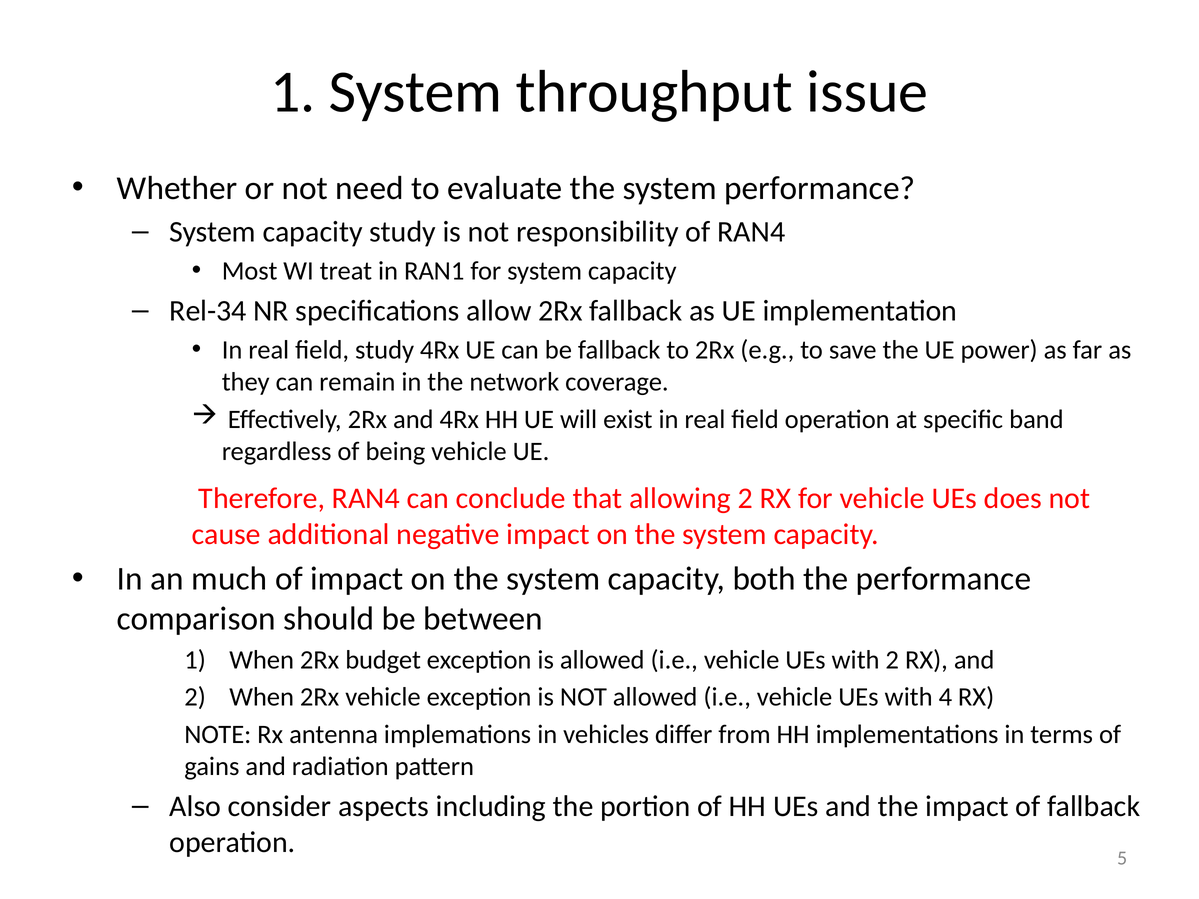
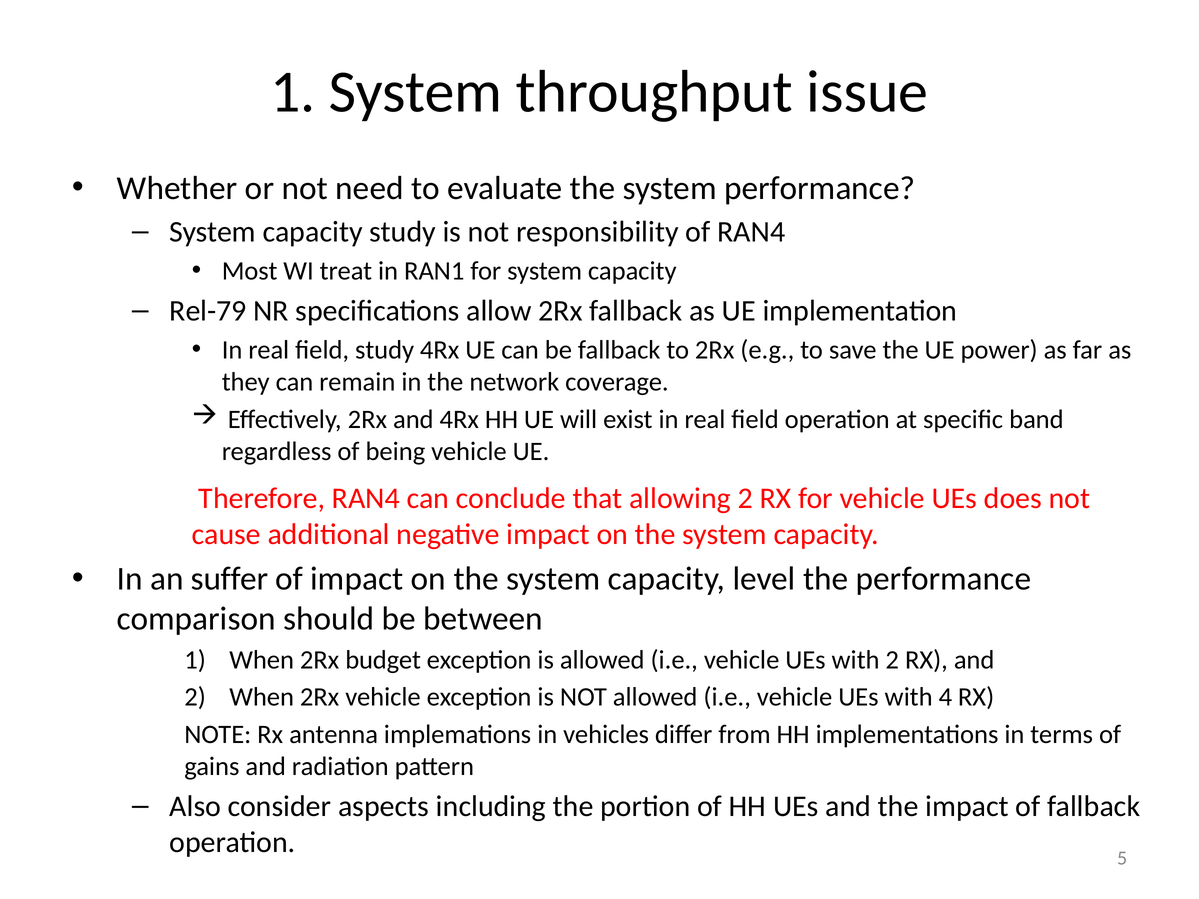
Rel-34: Rel-34 -> Rel-79 (208, 311)
much: much -> suffer (230, 579)
both: both -> level (764, 579)
